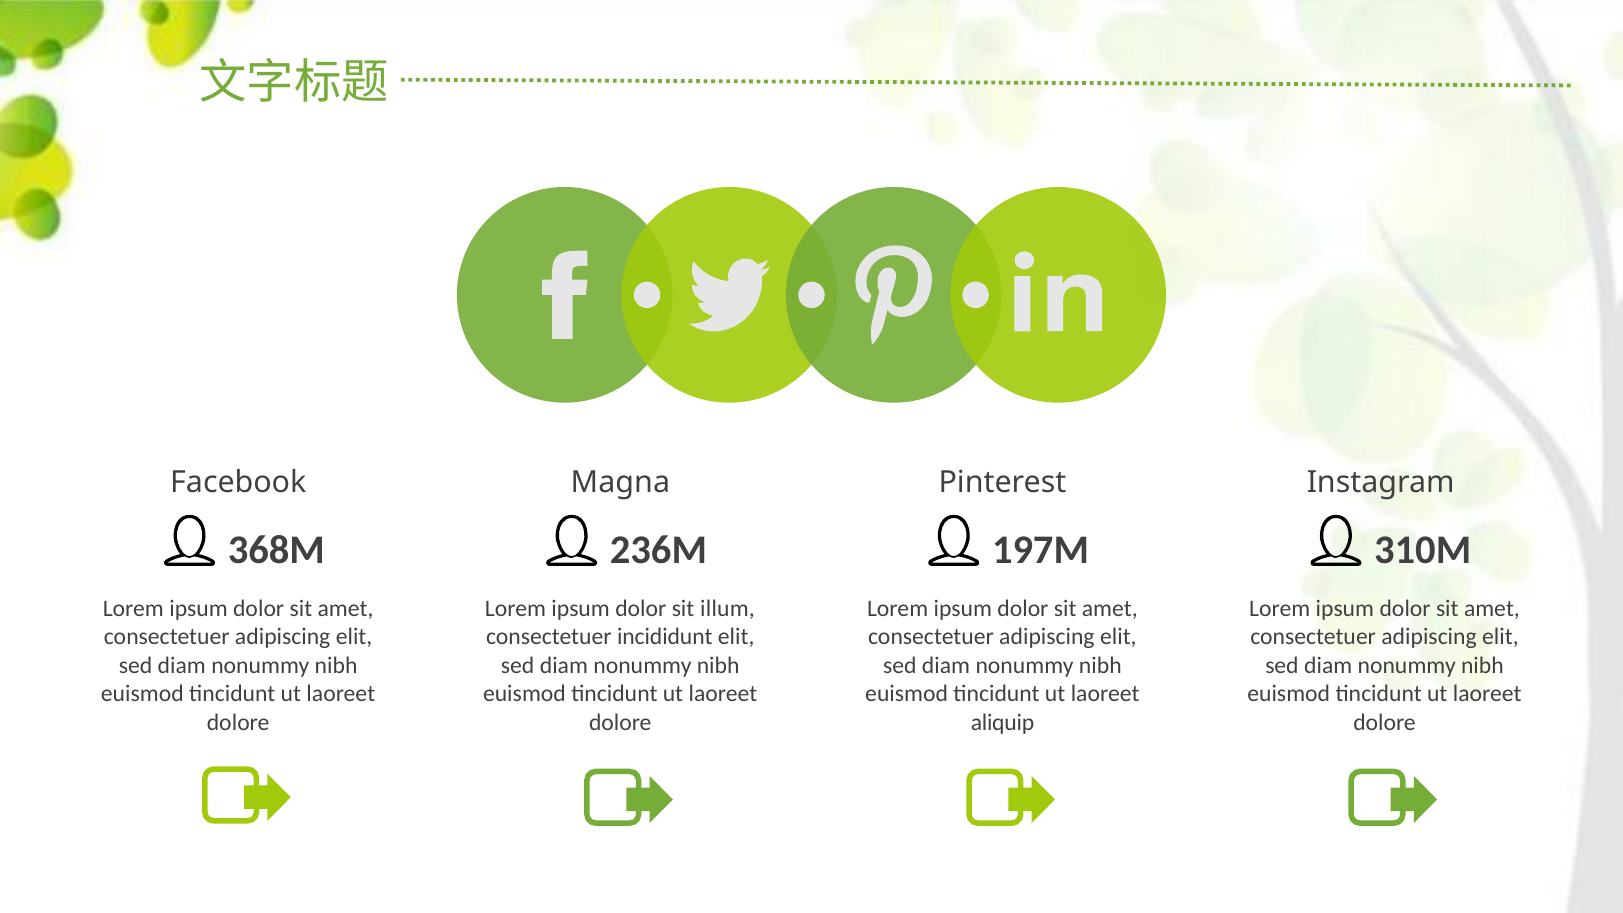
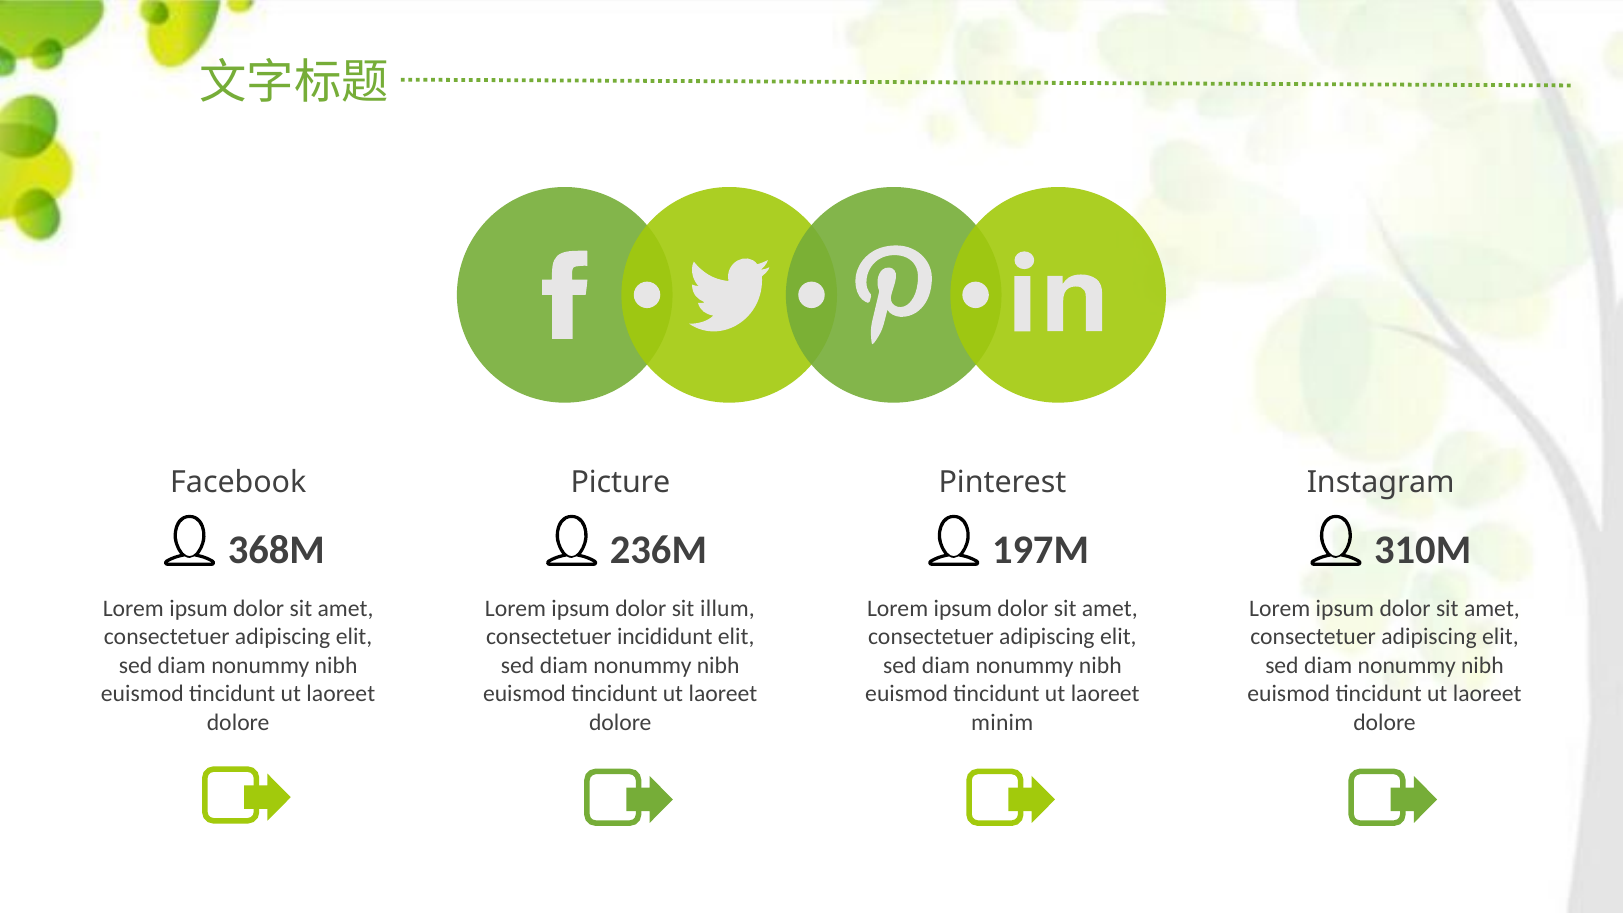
Magna: Magna -> Picture (620, 483)
aliquip: aliquip -> minim (1002, 722)
